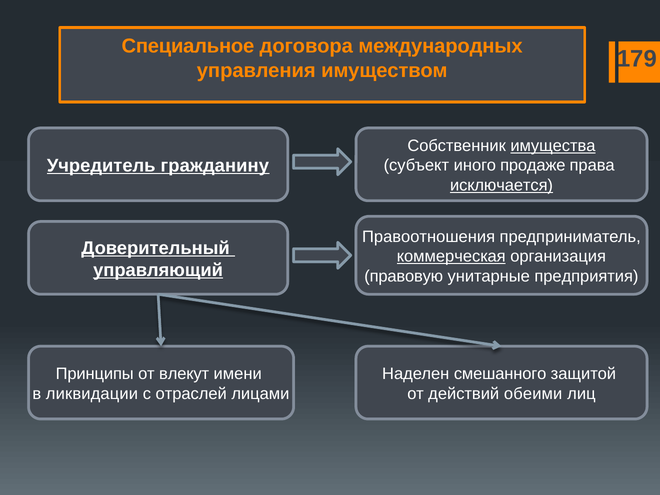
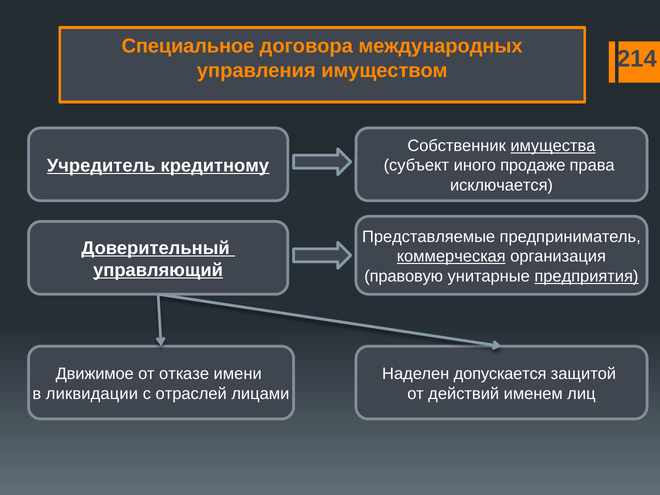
179: 179 -> 214 (637, 59)
гражданину: гражданину -> кредитному (215, 166)
исключается underline: present -> none (501, 185)
Правоотношения: Правоотношения -> Представляемые (429, 237)
предприятия underline: none -> present (586, 276)
Принципы: Принципы -> Движимое (95, 374)
влекут: влекут -> отказе (184, 374)
смешанного: смешанного -> допускается (500, 374)
обеими: обеими -> именем (533, 394)
